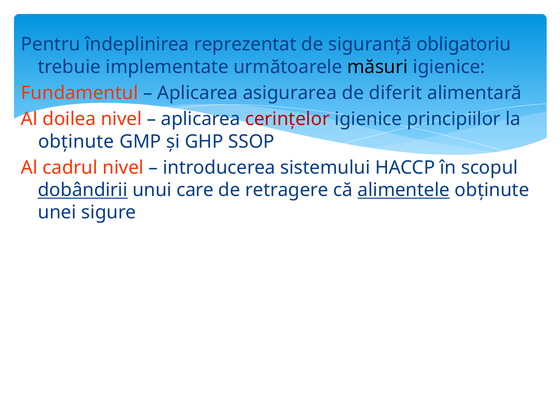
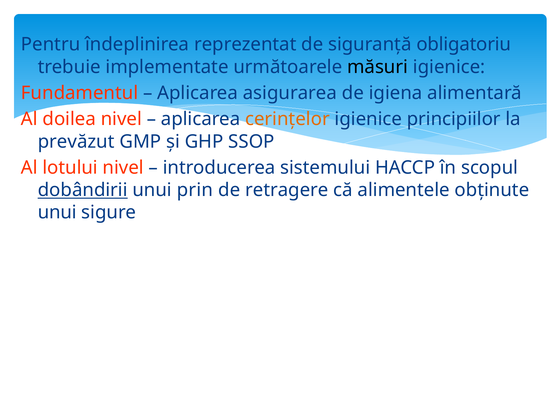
diferit: diferit -> igiena (396, 93)
cerinţelor colour: red -> orange (287, 119)
obţinute: obţinute -> prevăzut (76, 142)
cadrul: cadrul -> lotului (70, 168)
care: care -> prin (195, 190)
alimentele underline: present -> none (404, 190)
unei: unei -> unui (57, 212)
